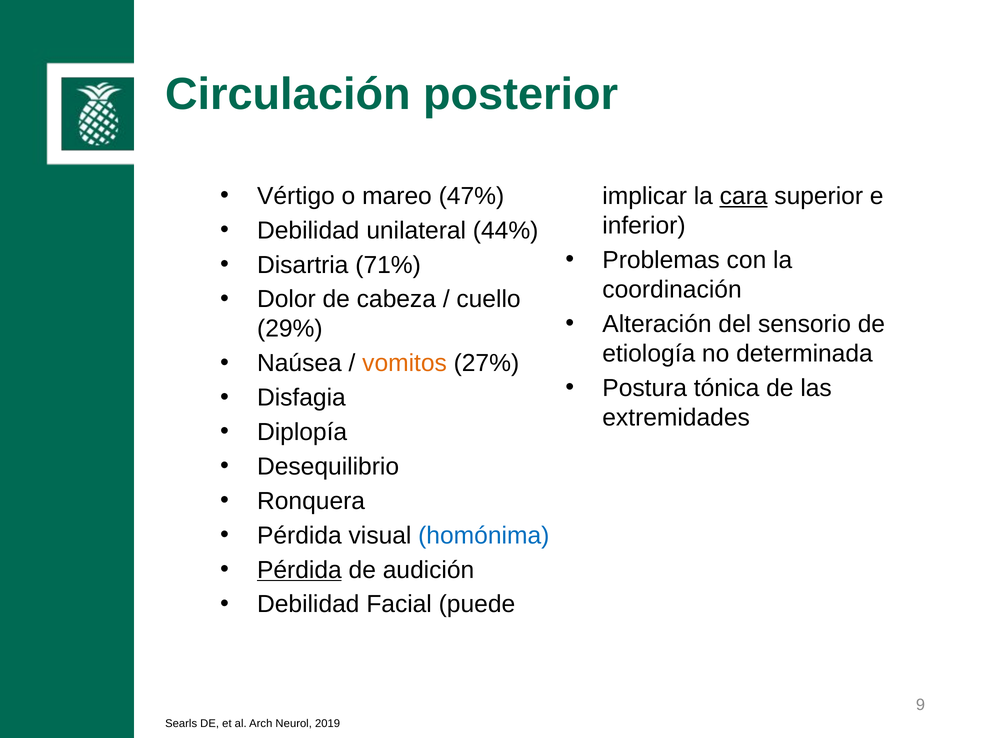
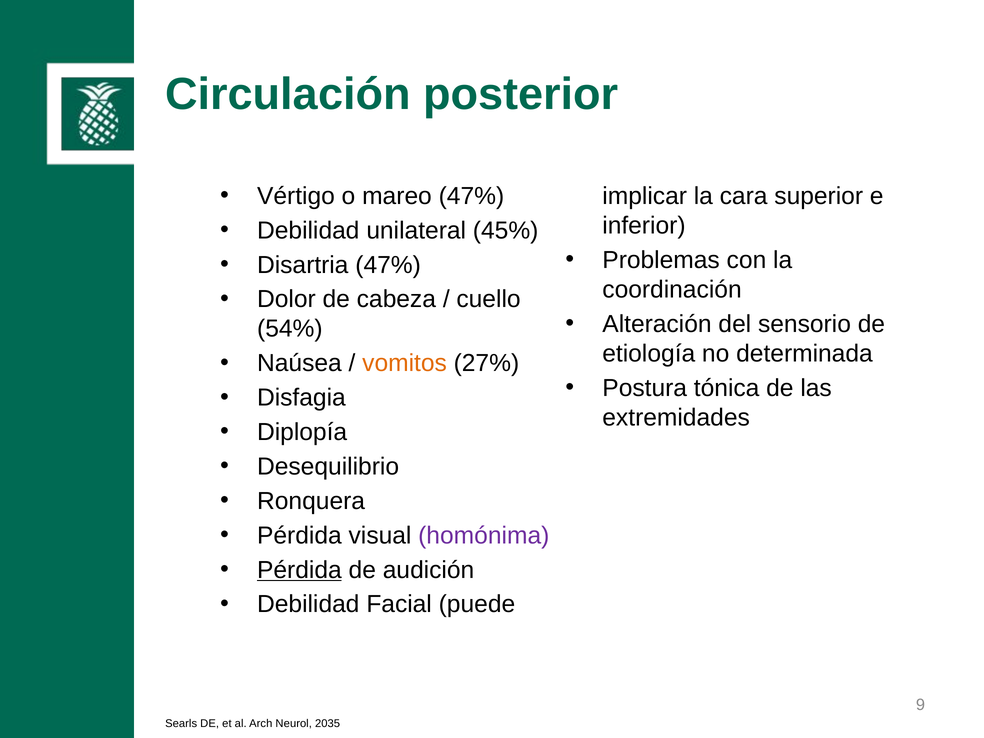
cara underline: present -> none (744, 196)
44%: 44% -> 45% (506, 230)
Disartria 71%: 71% -> 47% (388, 265)
29%: 29% -> 54% (290, 329)
homónima colour: blue -> purple (484, 535)
2019: 2019 -> 2035 (328, 724)
